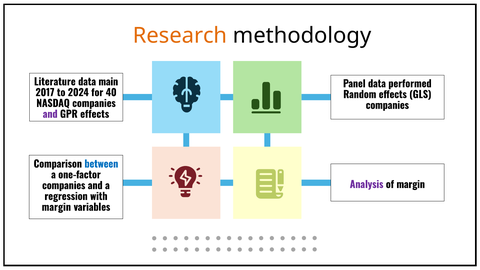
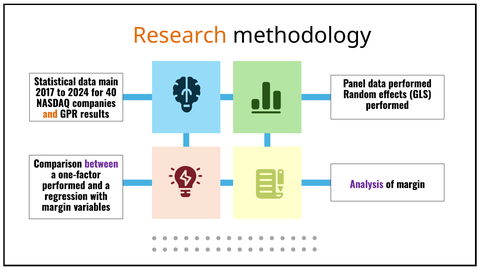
Literature: Literature -> Statistical (55, 82)
companies: companies -> performed (387, 106)
and colour: purple -> orange (50, 114)
GPR effects: effects -> results (95, 114)
between colour: blue -> purple (101, 164)
companies: companies -> performed (64, 186)
